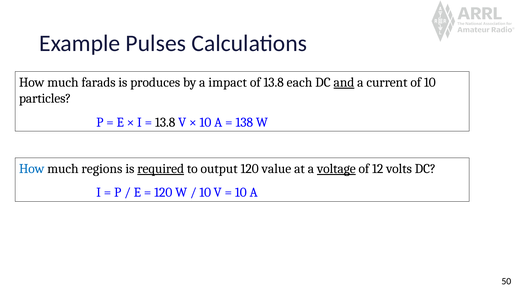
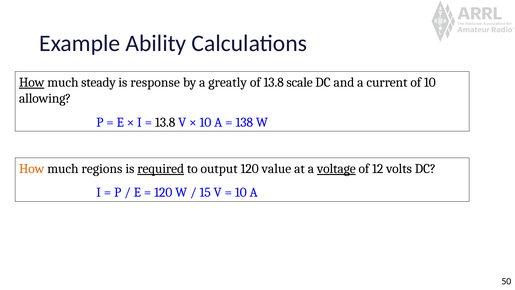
Pulses: Pulses -> Ability (156, 43)
How underline: none -> present (32, 82)
farads: farads -> steady (99, 82)
produces: produces -> response (155, 82)
impact: impact -> greatly (228, 82)
each: each -> scale (300, 82)
and underline: present -> none (344, 82)
particles: particles -> allowing (45, 98)
How colour: blue -> orange (32, 169)
10: 10 -> 15 (205, 192)
